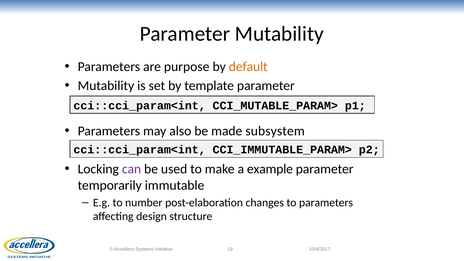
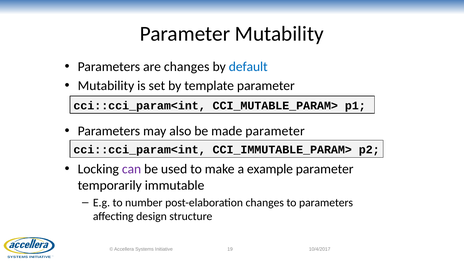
are purpose: purpose -> changes (187, 67)
default colour: orange -> blue (248, 67)
made subsystem: subsystem -> parameter (275, 131)
